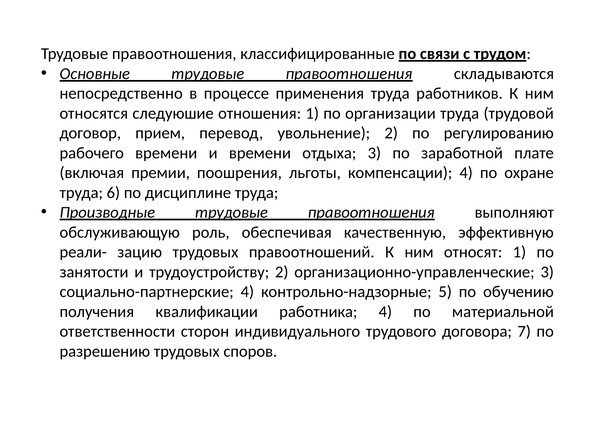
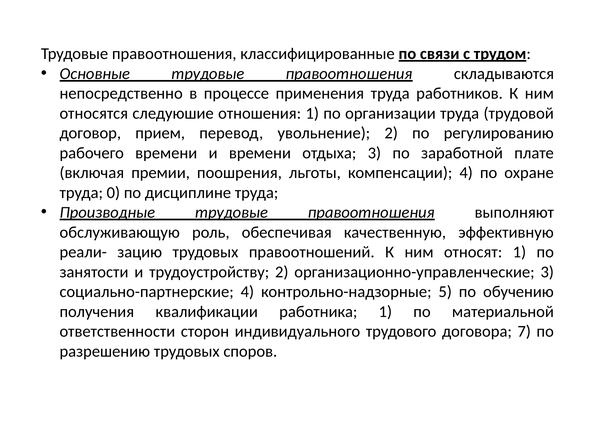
6: 6 -> 0 (113, 193)
работника 4: 4 -> 1 (385, 312)
